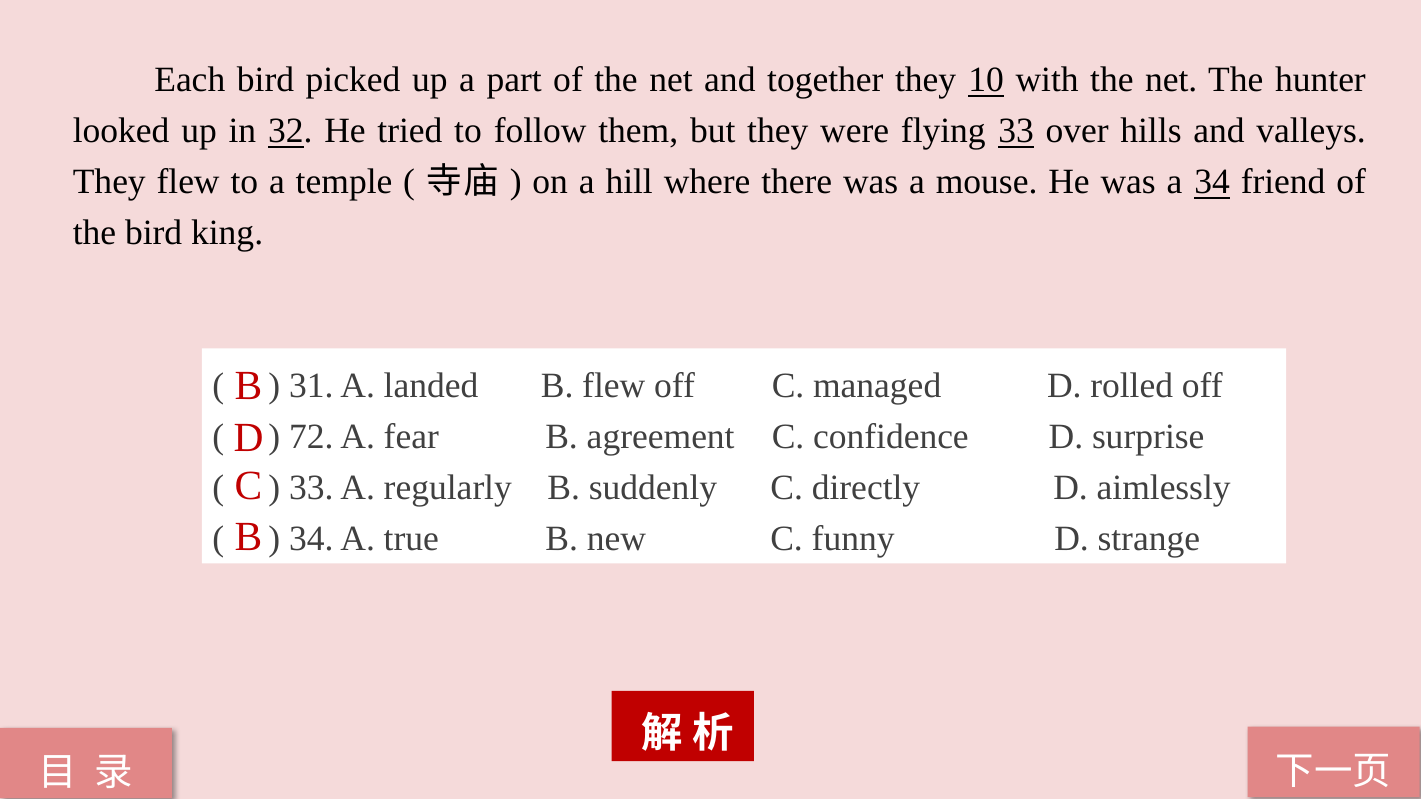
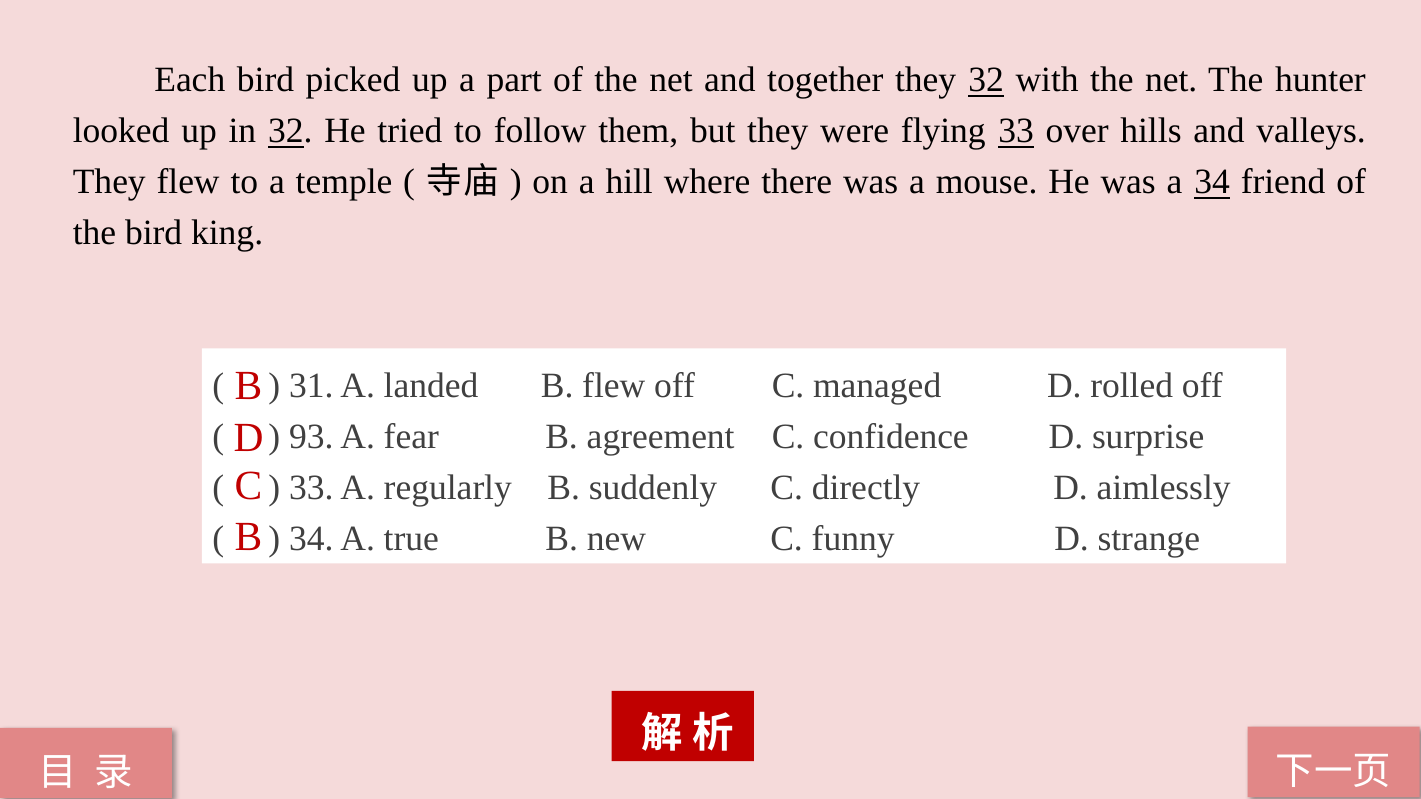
they 10: 10 -> 32 (986, 80)
72: 72 -> 93 (311, 437)
